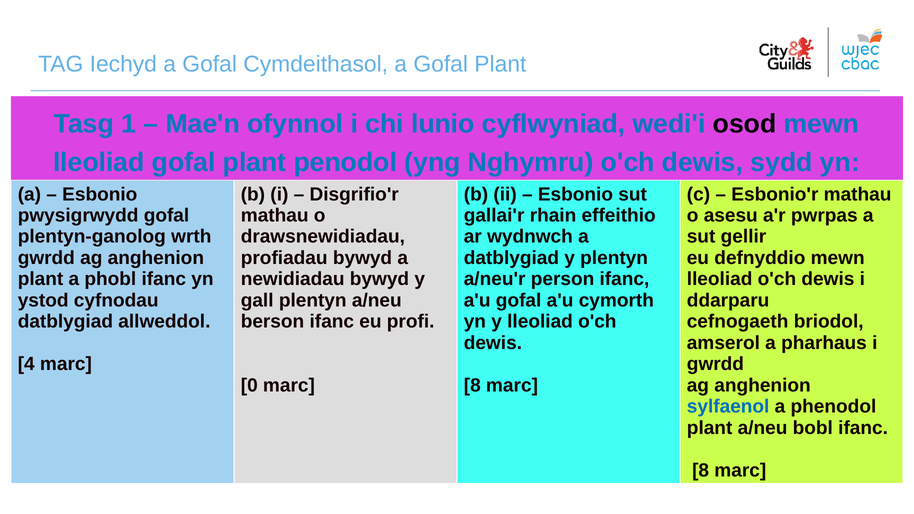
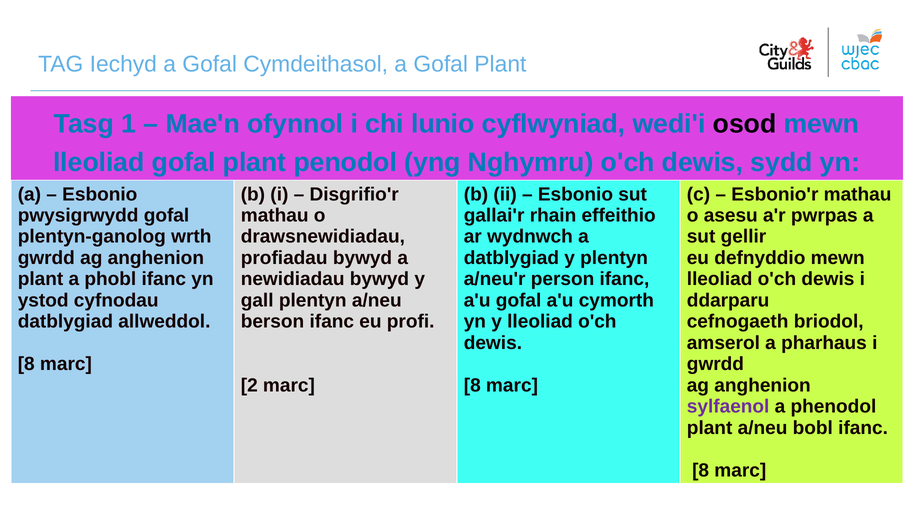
4: 4 -> 8 (26, 364)
0: 0 -> 2 (249, 385)
sylfaenol colour: blue -> purple (728, 407)
